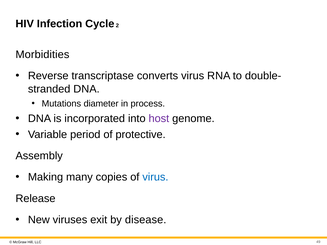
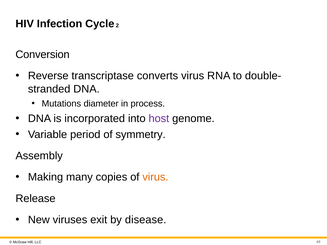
Morbidities: Morbidities -> Conversion (43, 55)
protective: protective -> symmetry (141, 135)
virus colour: blue -> orange (155, 177)
